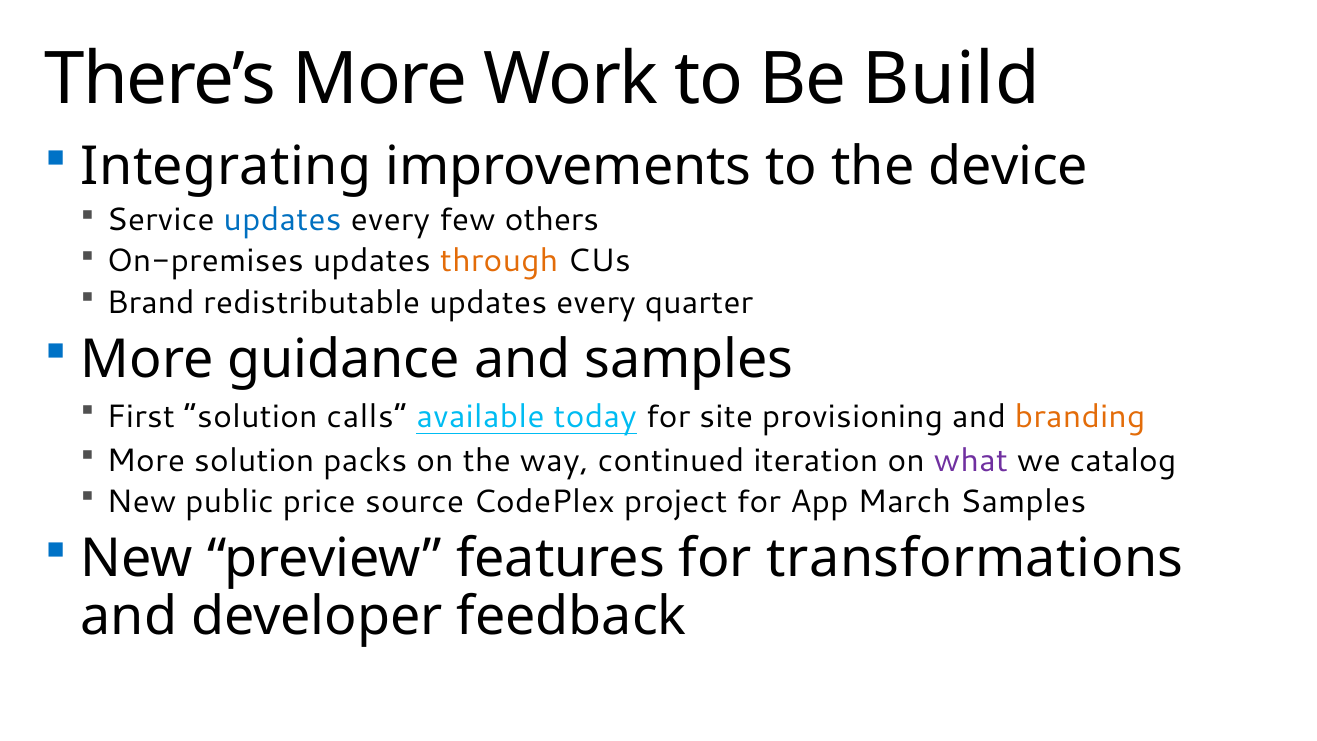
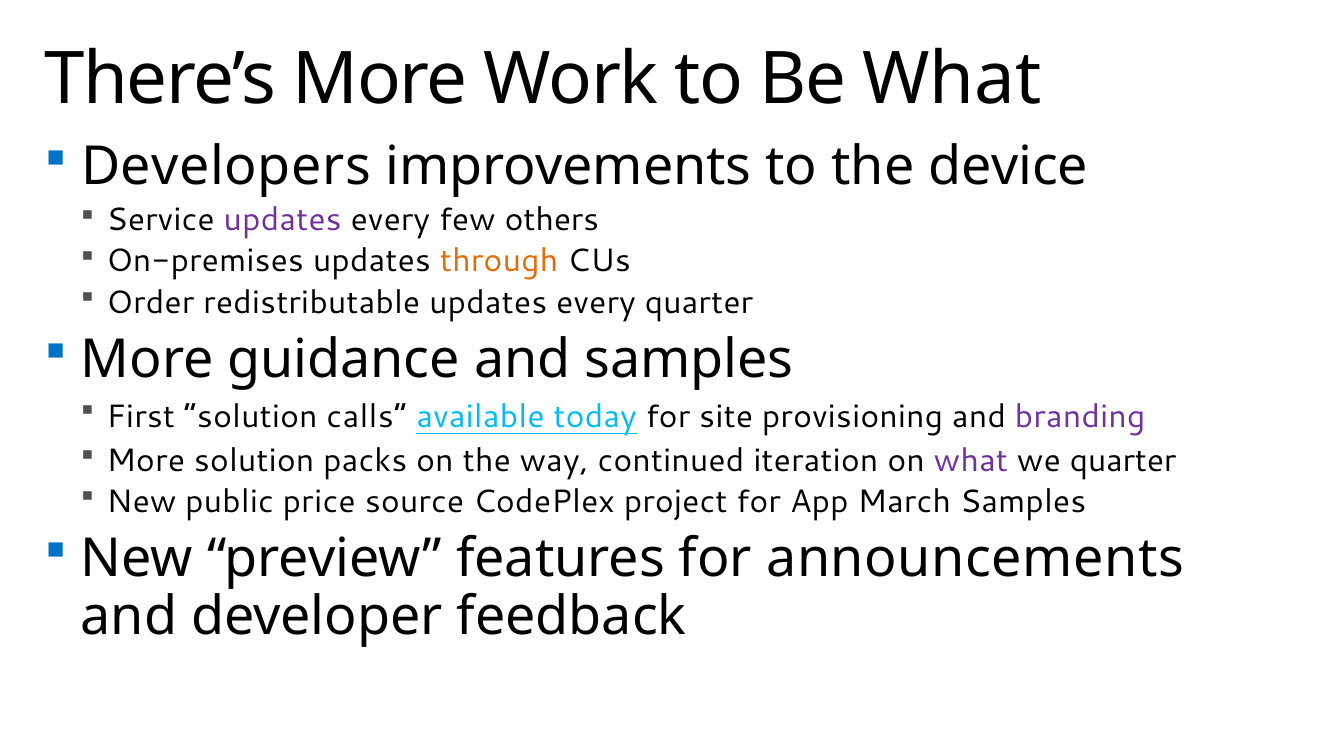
Be Build: Build -> What (952, 80)
Integrating: Integrating -> Developers (226, 167)
updates colour: blue -> purple (283, 220)
Brand: Brand -> Order (150, 302)
branding colour: orange -> purple (1080, 417)
we catalog: catalog -> quarter (1123, 460)
transformations: transformations -> announcements (975, 559)
